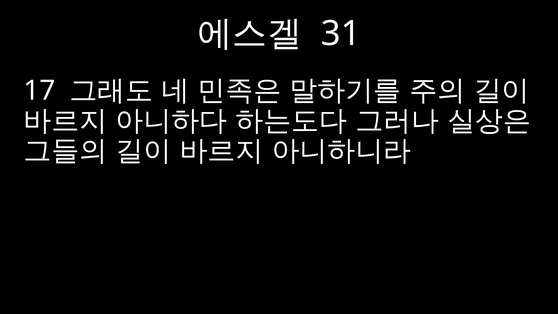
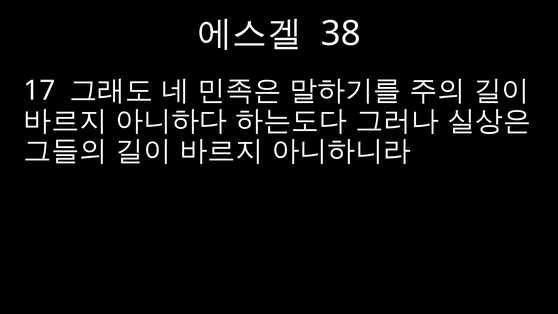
31: 31 -> 38 (341, 34)
